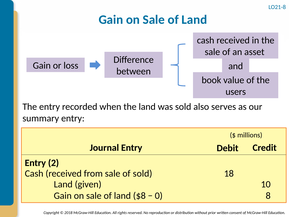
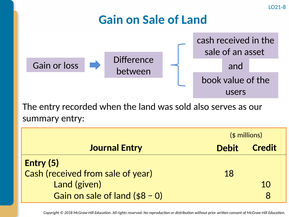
2: 2 -> 5 (53, 163)
of sold: sold -> year (143, 173)
